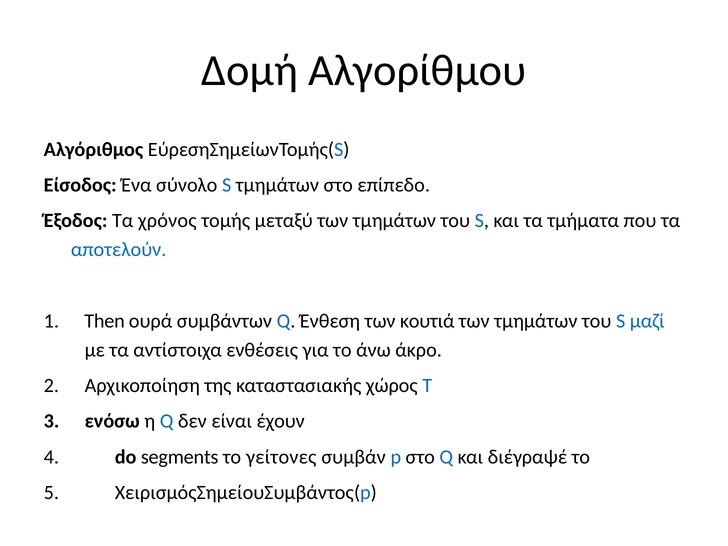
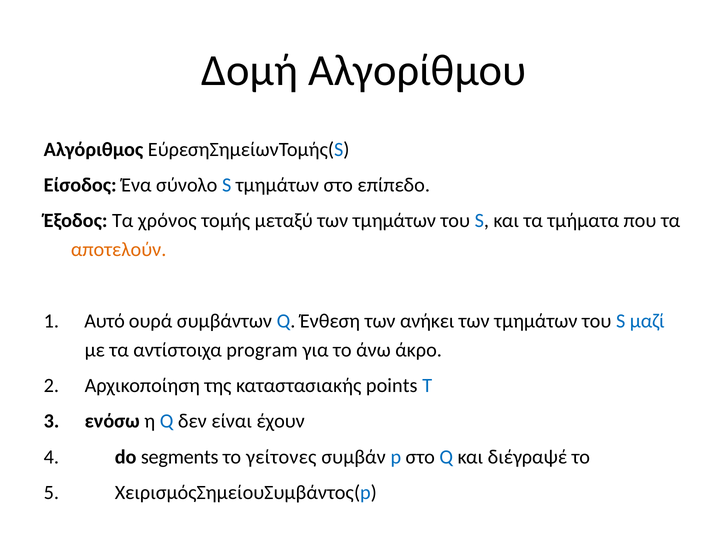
αποτελούν colour: blue -> orange (119, 250)
Then: Then -> Αυτό (105, 321)
κουτιά: κουτιά -> ανήκει (427, 321)
ενθέσεις: ενθέσεις -> program (262, 350)
χώρος: χώρος -> points (392, 386)
